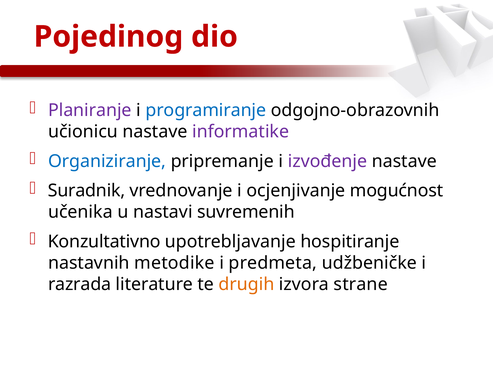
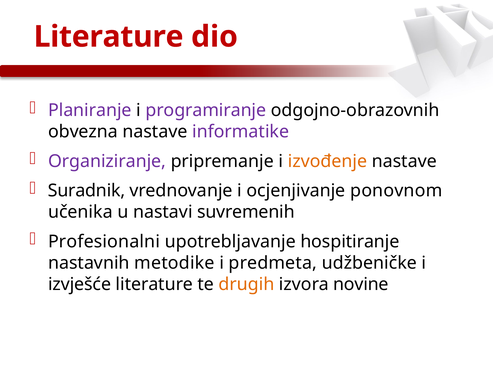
Pojedinog: Pojedinog -> Literature (109, 37)
programiranje colour: blue -> purple (206, 111)
učionicu: učionicu -> obvezna (83, 132)
Organiziranje colour: blue -> purple (107, 162)
izvođenje colour: purple -> orange (327, 162)
mogućnost: mogućnost -> ponovnom (396, 191)
Konzultativno: Konzultativno -> Profesionalni (104, 242)
razrada: razrada -> izvješće (80, 285)
strane: strane -> novine (361, 285)
